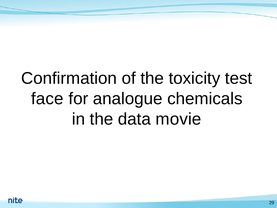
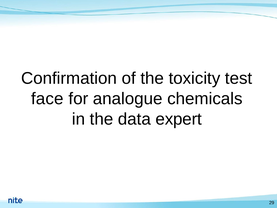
movie: movie -> expert (179, 119)
